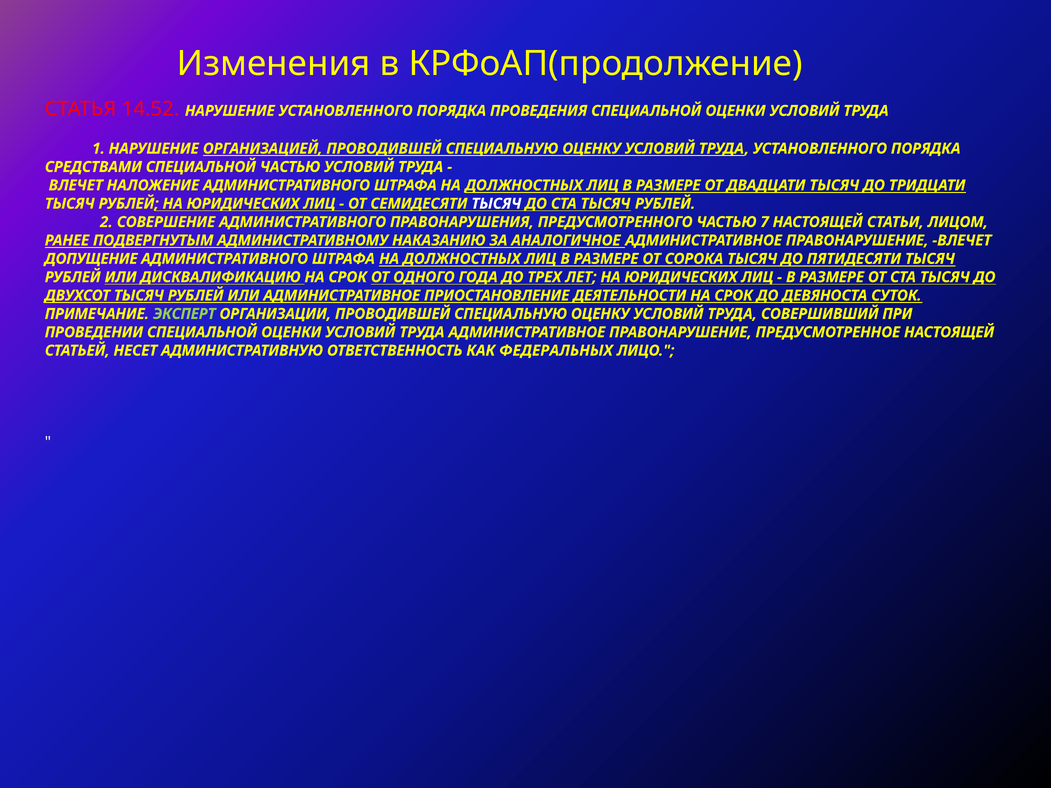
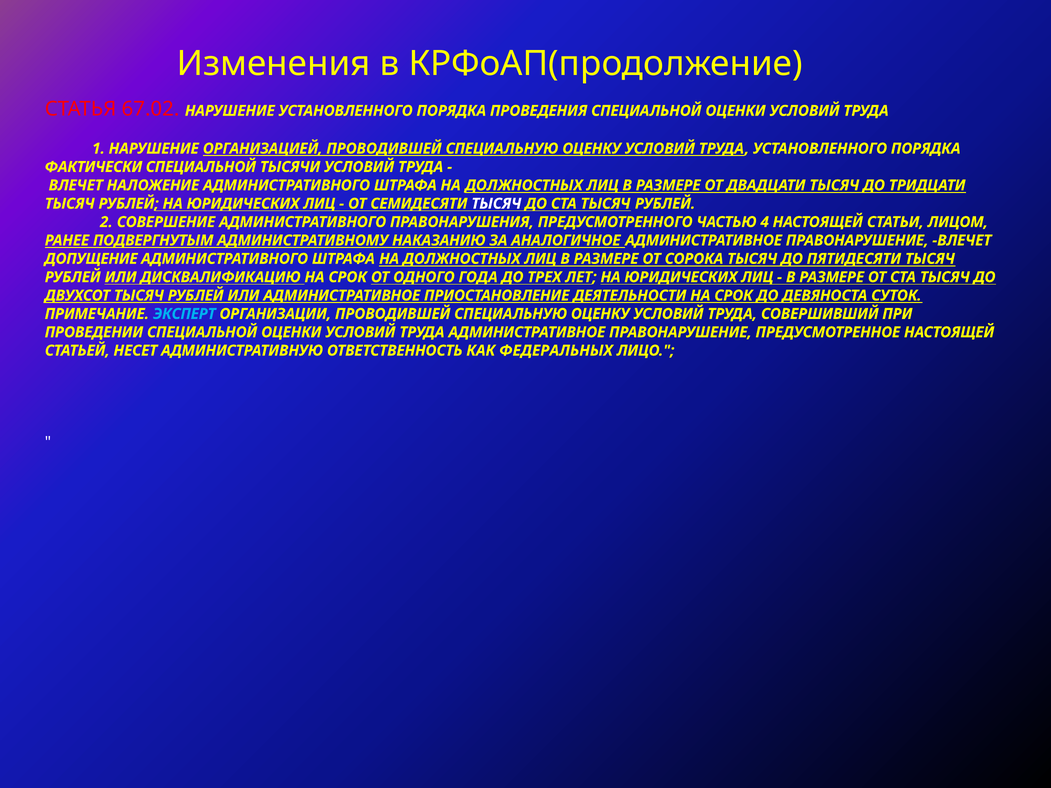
14.52: 14.52 -> 67.02 (150, 109)
СРЕДСТВАМИ: СРЕДСТВАМИ -> ФАКТИЧЕСКИ (93, 167)
СПЕЦИАЛЬНОЙ ЧАСТЬЮ: ЧАСТЬЮ -> ТЫСЯЧИ (290, 167)
7: 7 -> 4 (765, 222)
ЭКСПЕРТ colour: light green -> light blue (184, 314)
